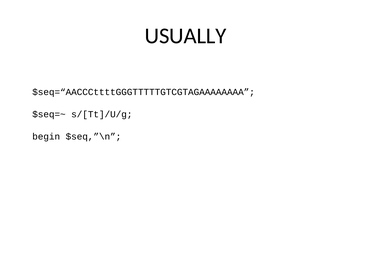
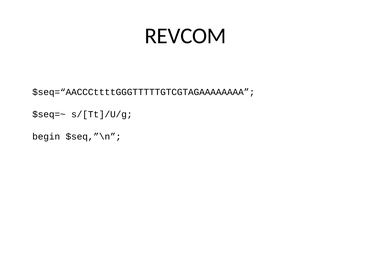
USUALLY: USUALLY -> REVCOM (185, 36)
